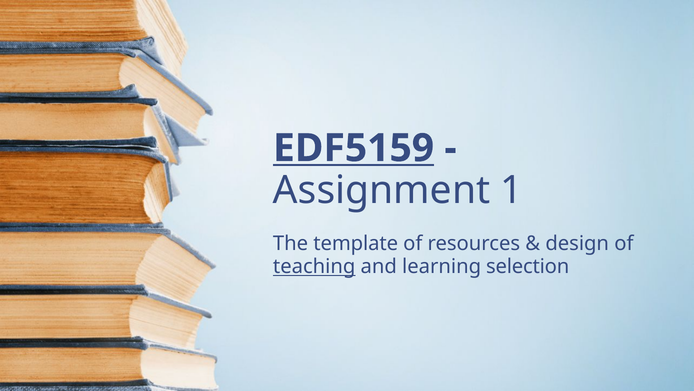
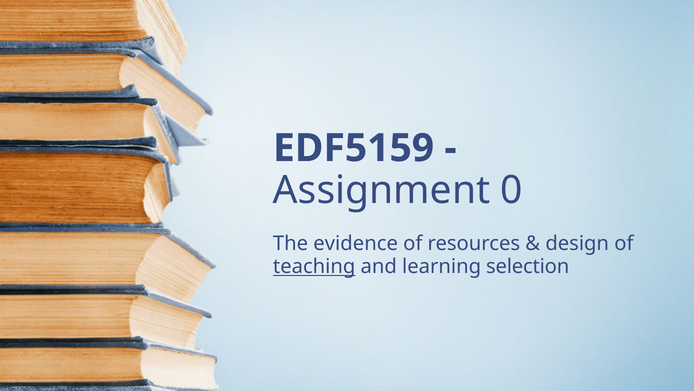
EDF5159 underline: present -> none (354, 148)
1: 1 -> 0 (511, 190)
template: template -> evidence (356, 243)
